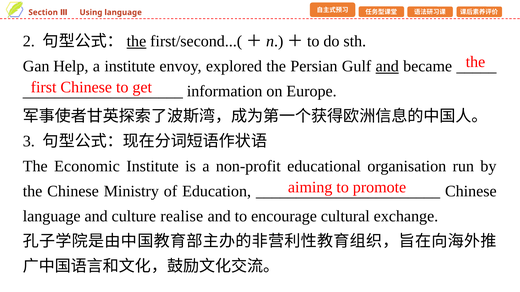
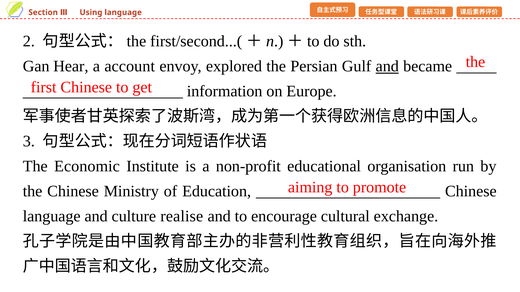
the underline: present -> none (136, 41)
Help: Help -> Hear (71, 66)
a institute: institute -> account (130, 66)
